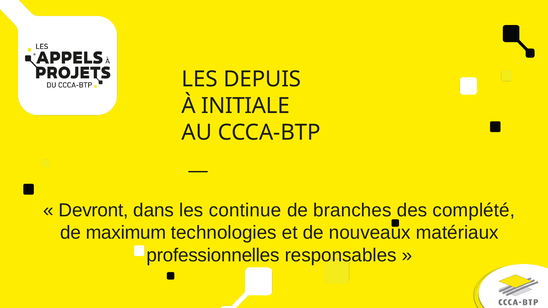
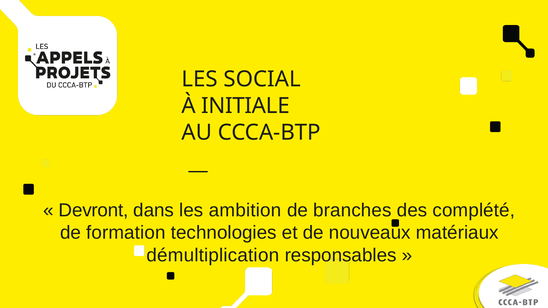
DEPUIS: DEPUIS -> SOCIAL (262, 79)
continue: continue -> ambition (245, 210)
maximum: maximum -> formation (126, 233)
professionnelles: professionnelles -> démultiplication (213, 256)
